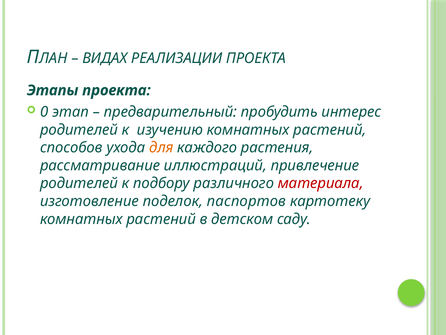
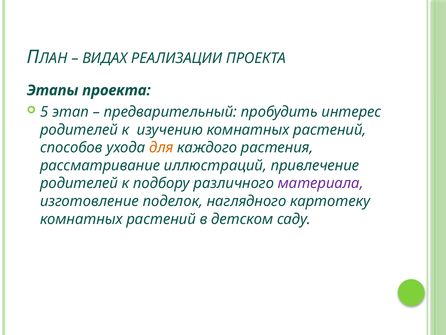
0: 0 -> 5 (44, 112)
материала colour: red -> purple (321, 183)
паспортов: паспортов -> наглядного (247, 201)
